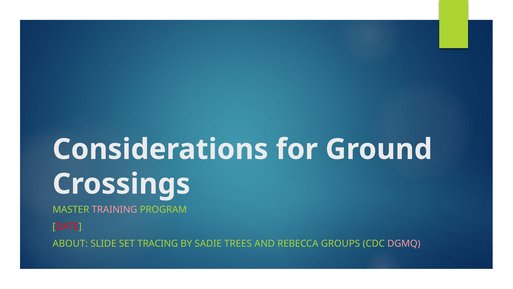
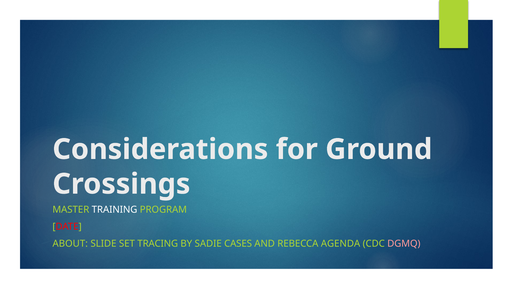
TRAINING colour: pink -> white (115, 209)
TREES: TREES -> CASES (238, 243)
GROUPS: GROUPS -> AGENDA (341, 243)
